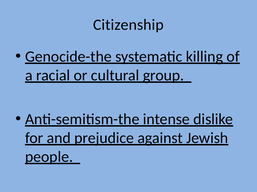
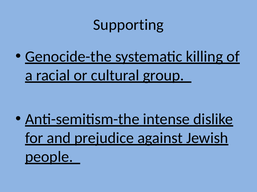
Citizenship: Citizenship -> Supporting (128, 25)
